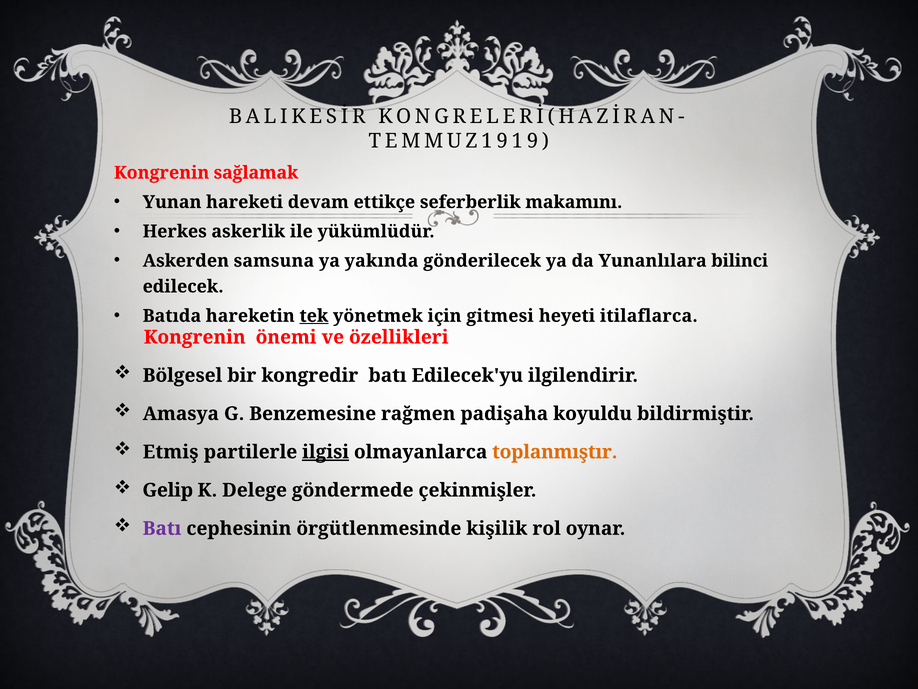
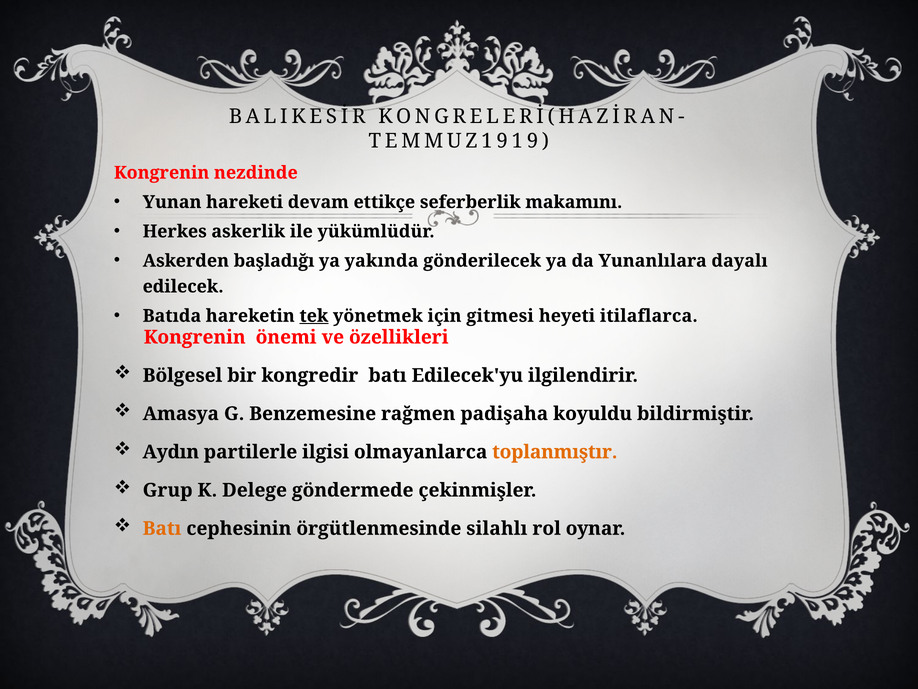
sağlamak: sağlamak -> nezdinde (256, 173)
samsuna: samsuna -> başladığı (274, 261)
bilinci: bilinci -> dayalı (740, 261)
Etmiş: Etmiş -> Aydın (171, 452)
ilgisi underline: present -> none (326, 452)
Gelip: Gelip -> Grup (168, 490)
Batı colour: purple -> orange (162, 528)
kişilik: kişilik -> silahlı (497, 528)
